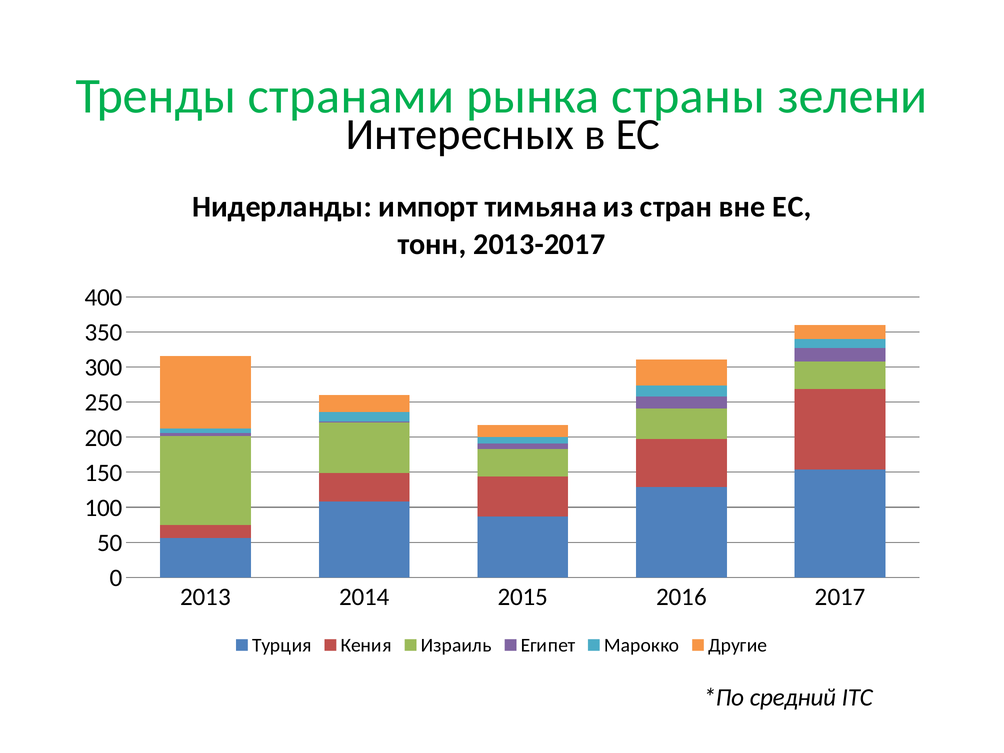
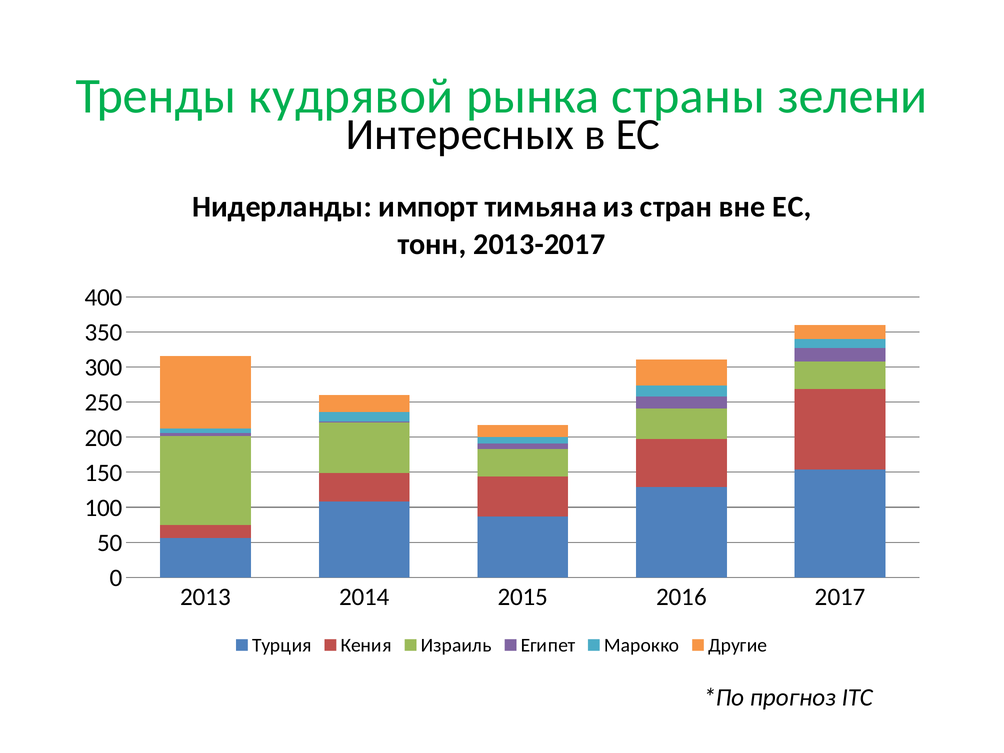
странами: странами -> кудрявой (351, 96)
средний: средний -> прогноз (793, 698)
